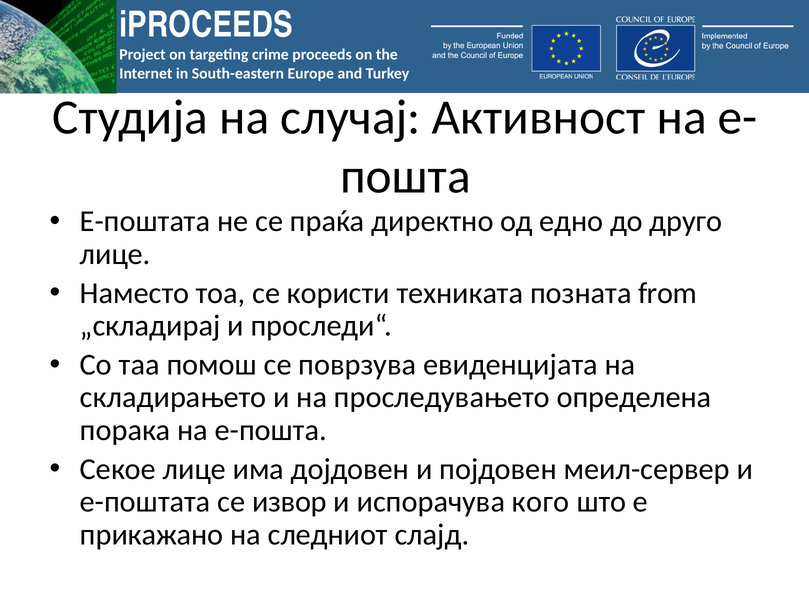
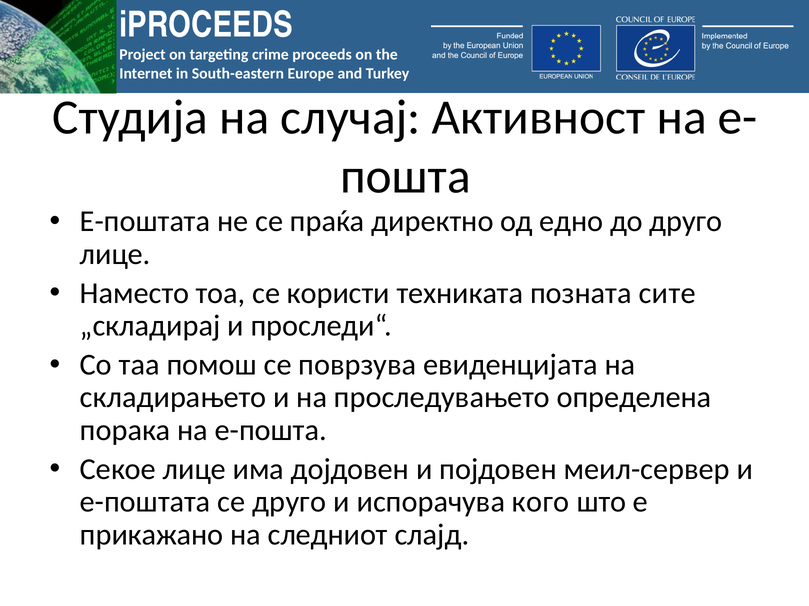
from: from -> сите (667, 293)
се извор: извор -> друго (289, 502)
